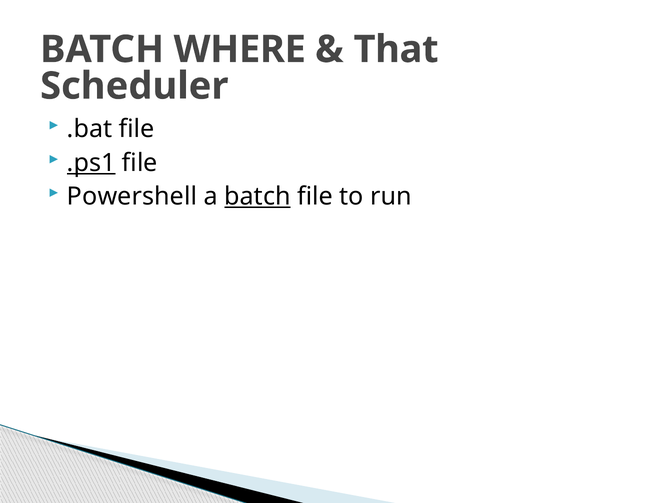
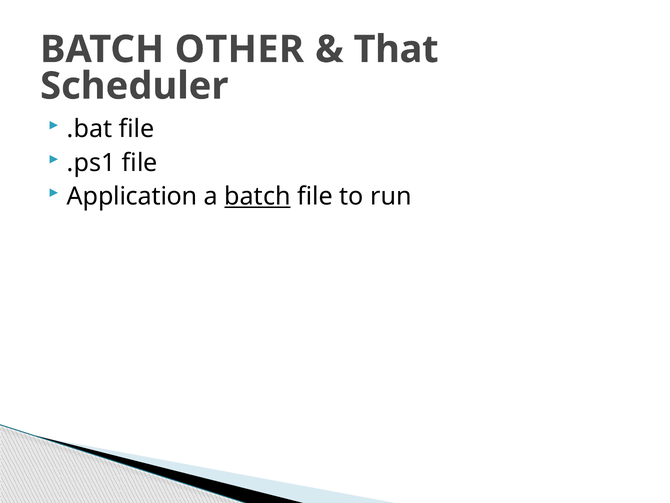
WHERE: WHERE -> OTHER (239, 49)
.ps1 underline: present -> none (91, 163)
Powershell: Powershell -> Application (132, 196)
